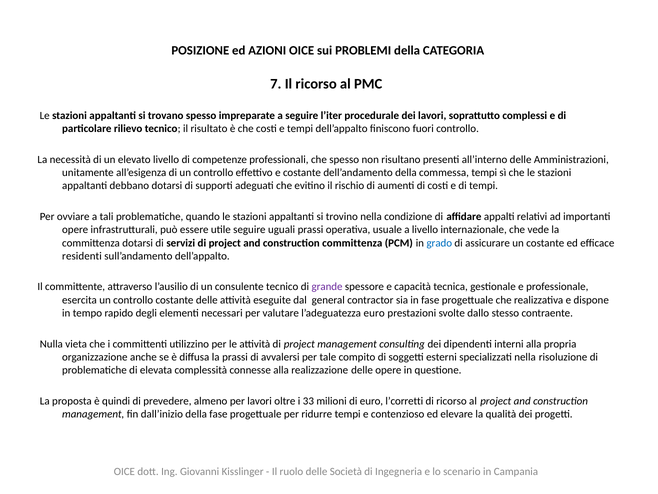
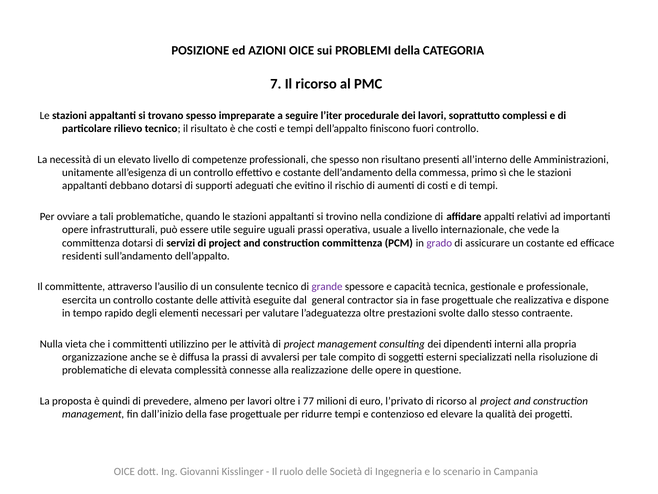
commessa tempi: tempi -> primo (484, 172)
grado colour: blue -> purple (439, 243)
l’adeguatezza euro: euro -> oltre (374, 313)
33: 33 -> 77 (308, 401)
l’corretti: l’corretti -> l’privato (404, 401)
